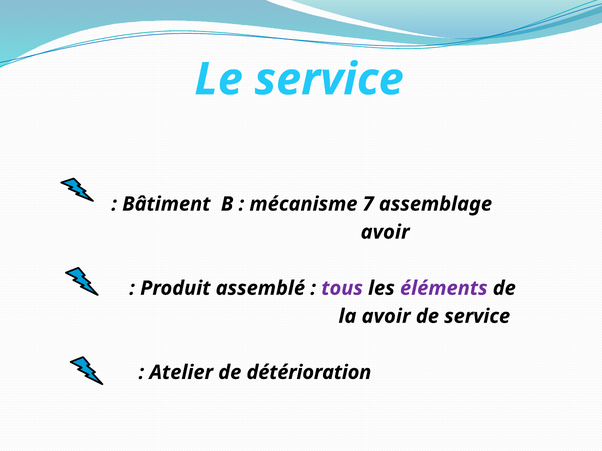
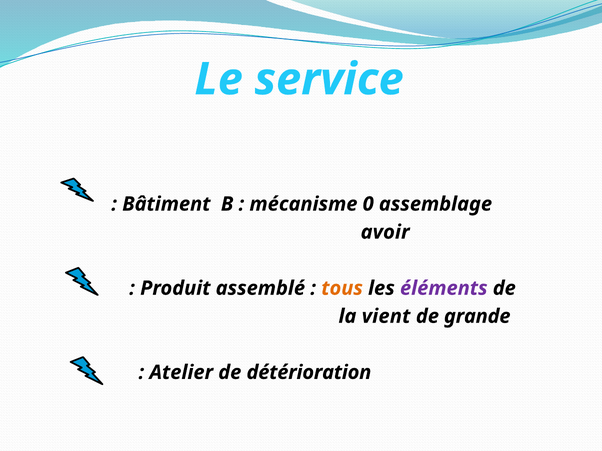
7: 7 -> 0 (368, 204)
tous colour: purple -> orange (342, 289)
la avoir: avoir -> vient (386, 317)
de service: service -> grande (477, 317)
